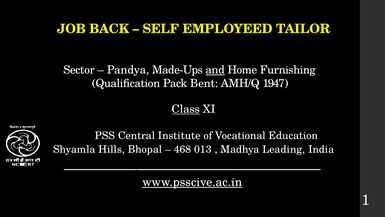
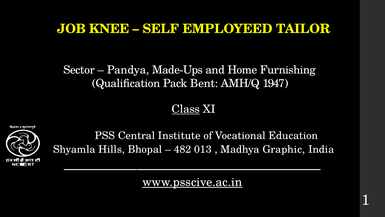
BACK: BACK -> KNEE (109, 29)
and underline: present -> none (215, 70)
468: 468 -> 482 (183, 149)
Leading: Leading -> Graphic (284, 149)
